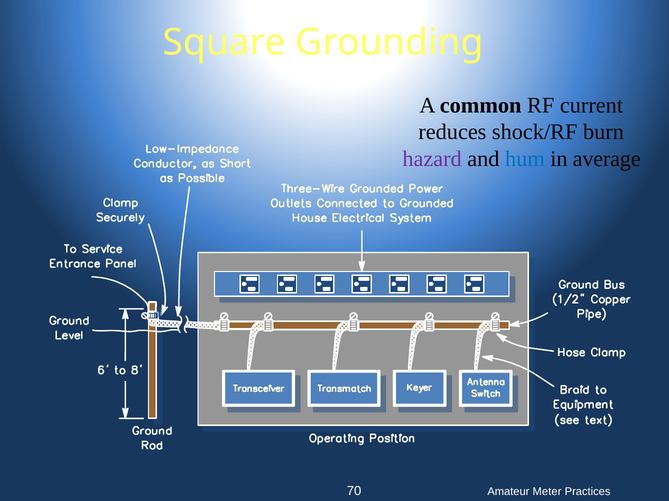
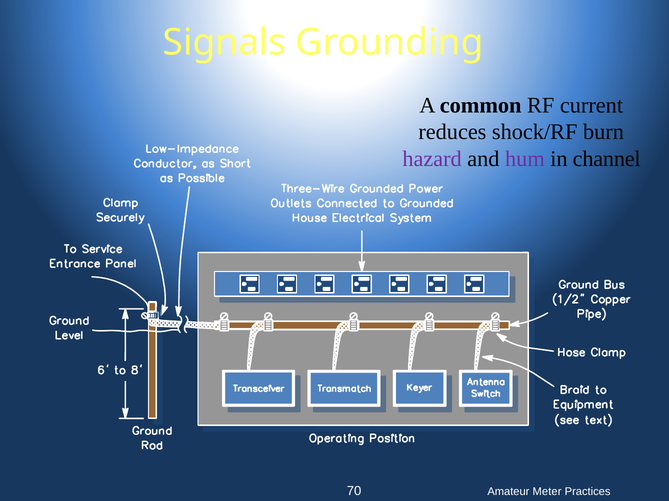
Square: Square -> Signals (224, 43)
hum colour: blue -> purple (525, 159)
average: average -> channel (607, 159)
